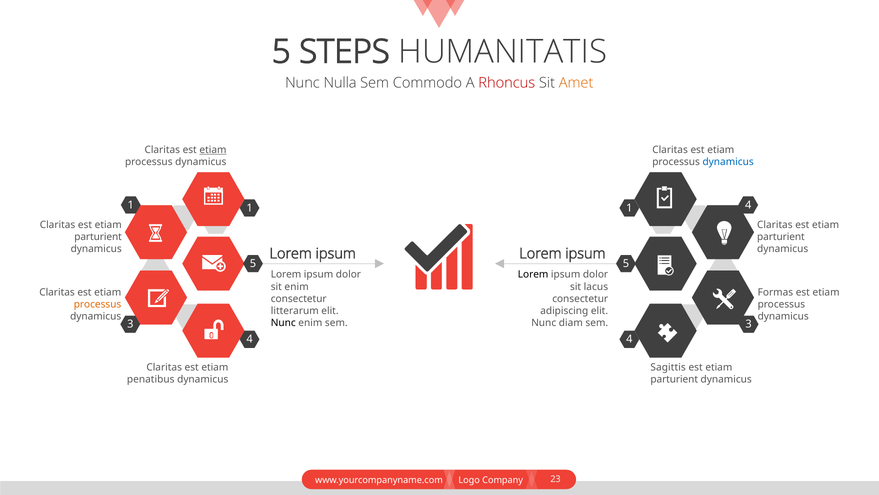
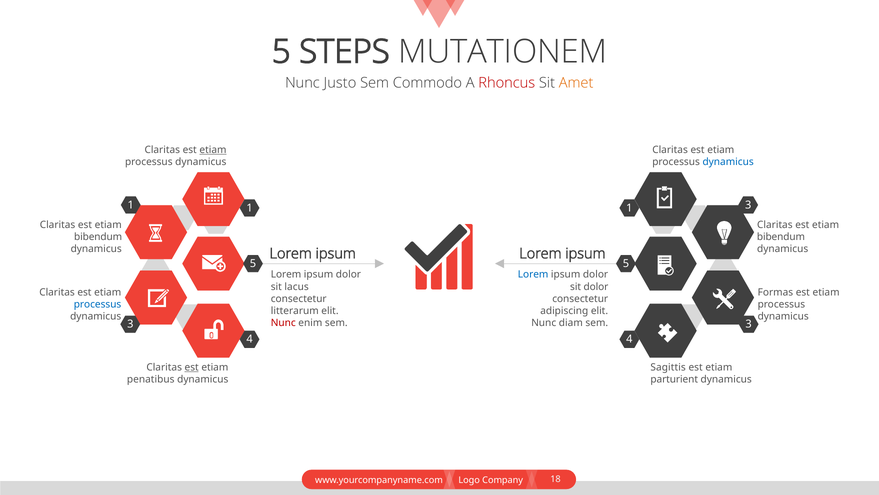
HUMANITATIS: HUMANITATIS -> MUTATIONEM (503, 52)
Nulla: Nulla -> Justo (340, 83)
4: 4 -> 3 (748, 205)
parturient: parturient -> bibendum (98, 237)
parturient: parturient -> bibendum (781, 237)
Lorem colour: black -> blue (533, 274)
sit enim: enim -> lacus (297, 286)
sit lacus: lacus -> dolor (596, 286)
processus colour: orange -> blue (98, 304)
Nunc colour: black -> red (283, 323)
est underline: none -> present (192, 367)
23: 23 -> 18 (556, 479)
